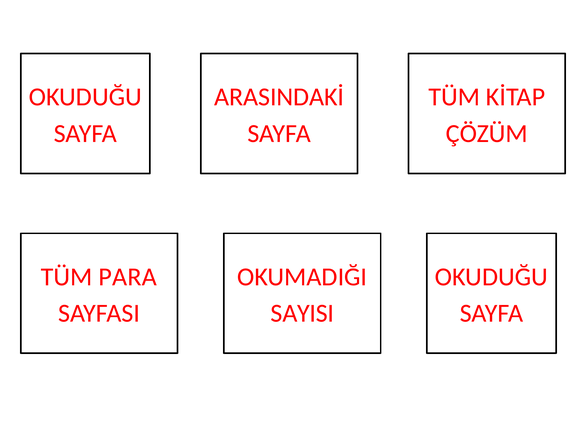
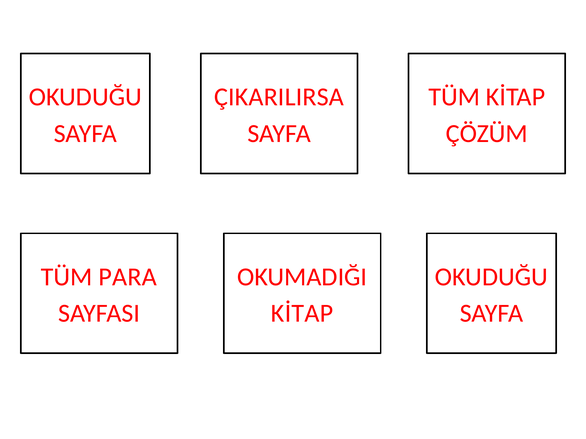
ARASINDAKİ: ARASINDAKİ -> ÇIKARILIRSA (279, 97)
SAYISI: SAYISI -> KİTAP (302, 314)
